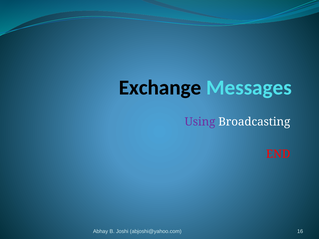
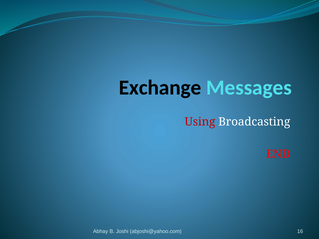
Using colour: purple -> red (200, 122)
